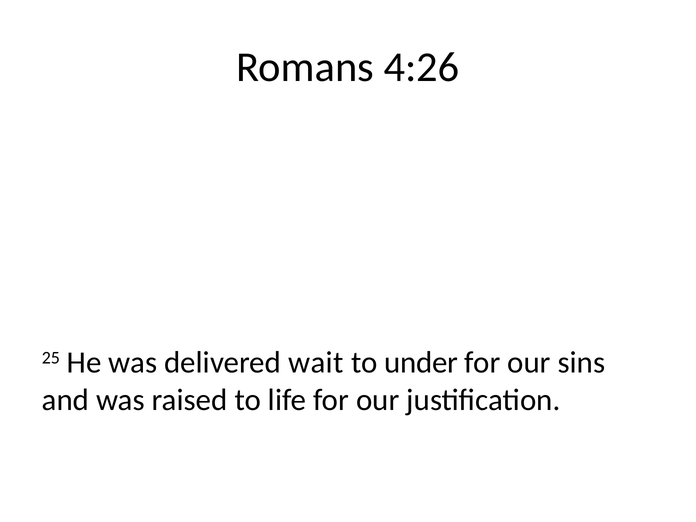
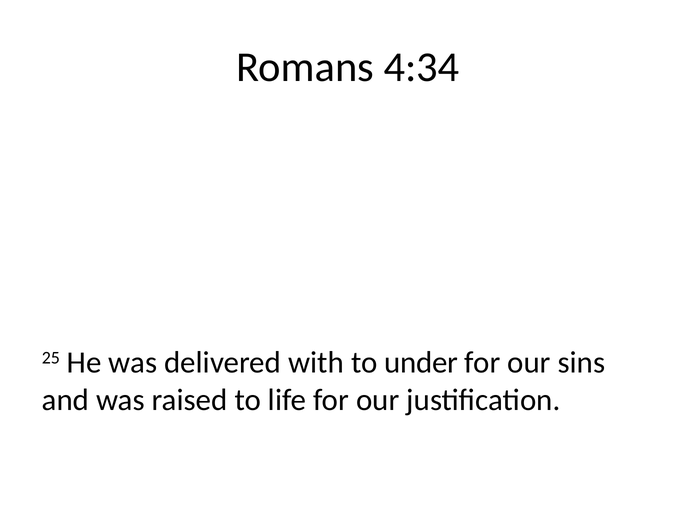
4:26: 4:26 -> 4:34 (422, 67)
wait: wait -> with (316, 363)
